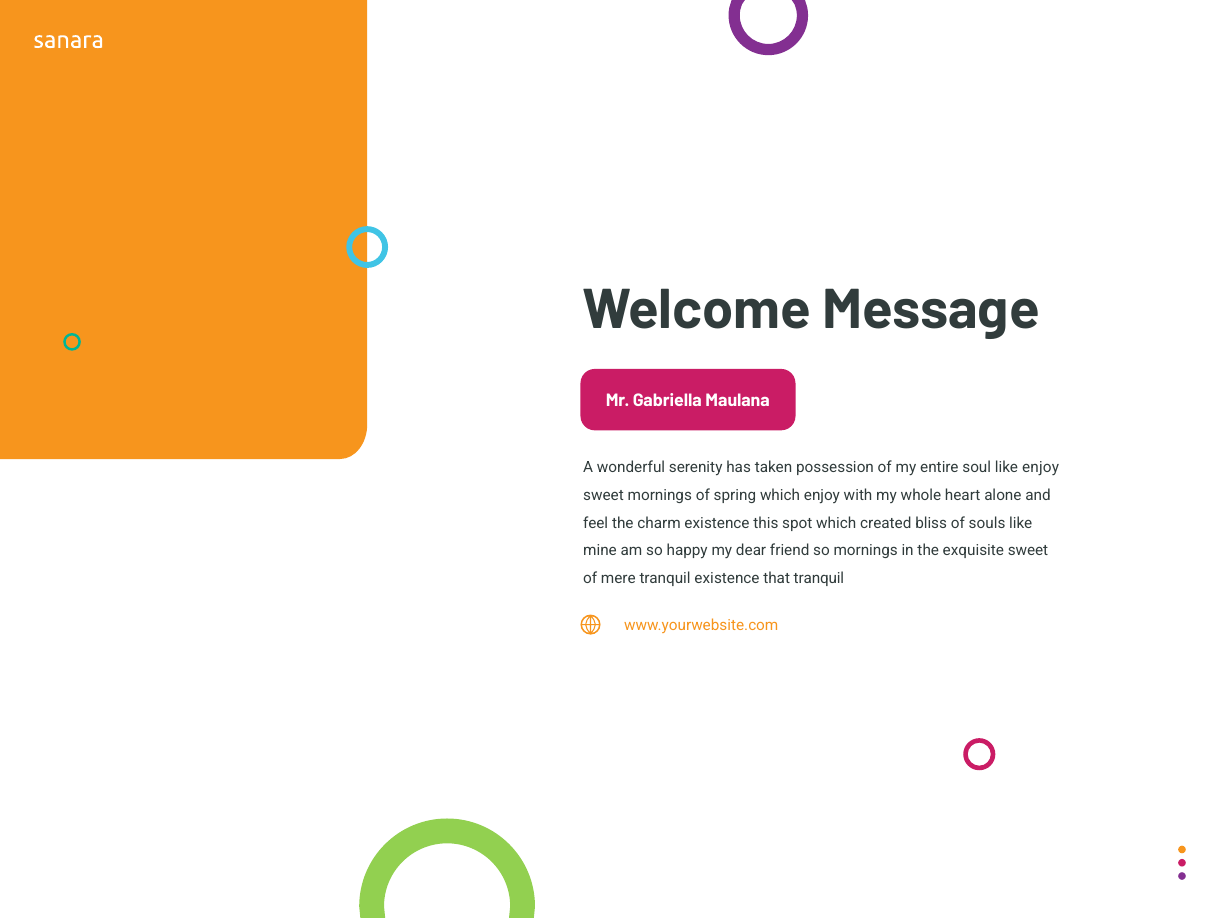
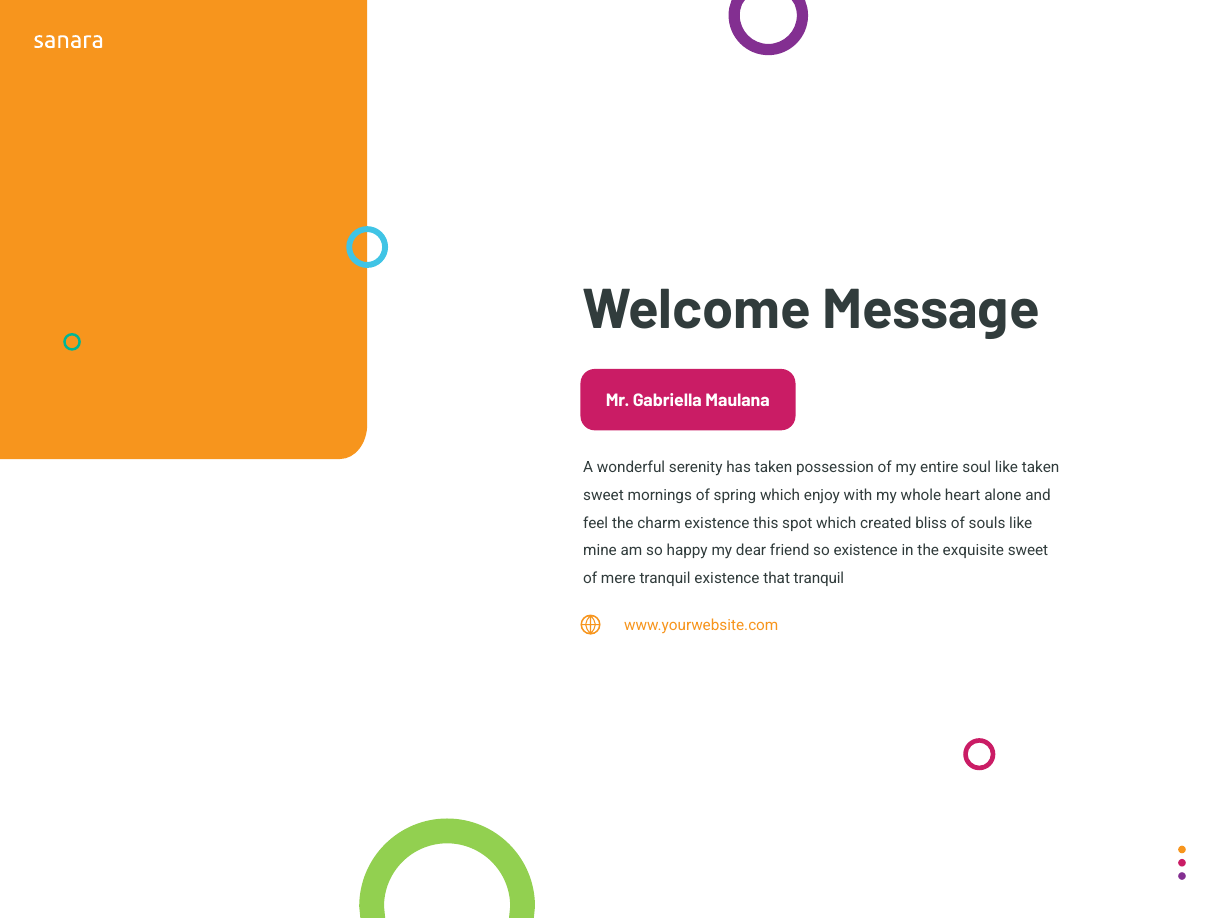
like enjoy: enjoy -> taken (1041, 468)
so mornings: mornings -> existence (866, 551)
